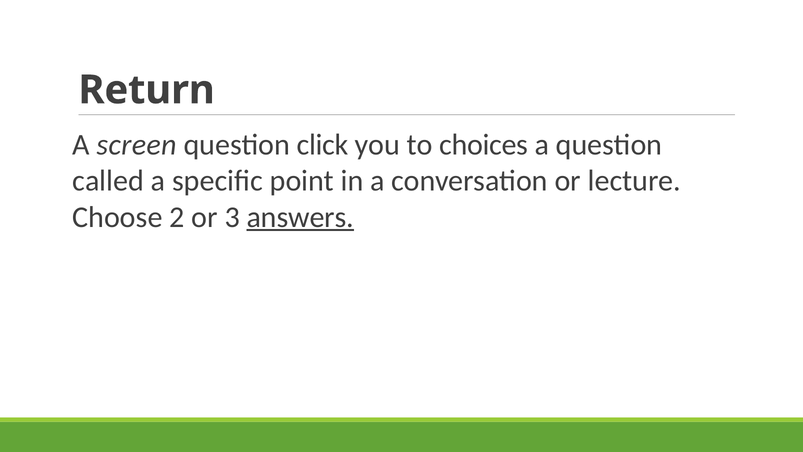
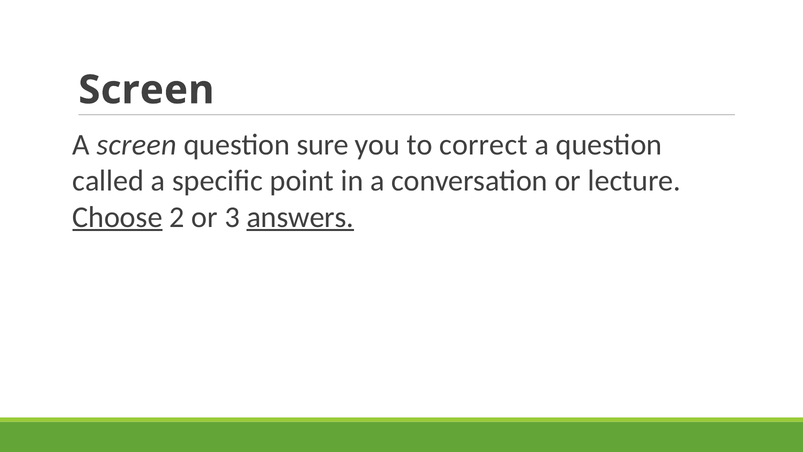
Return: Return -> Screen (146, 90)
click: click -> sure (323, 145)
choices: choices -> correct (483, 145)
Choose underline: none -> present (117, 217)
